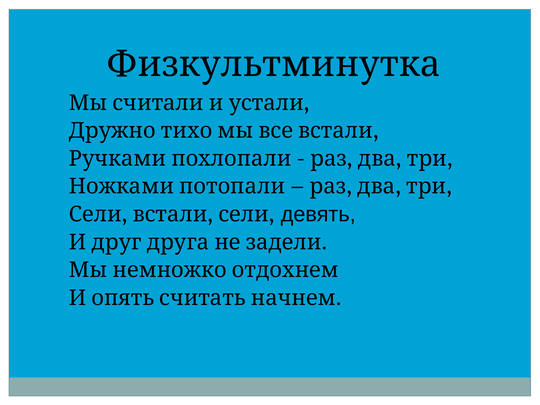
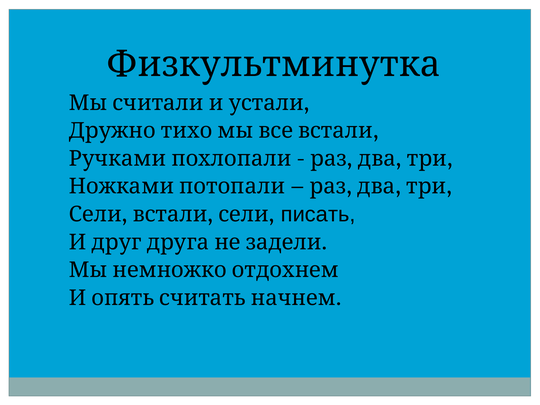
девять: девять -> писать (318, 214)
